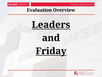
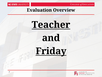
Leaders: Leaders -> Teacher (51, 25)
